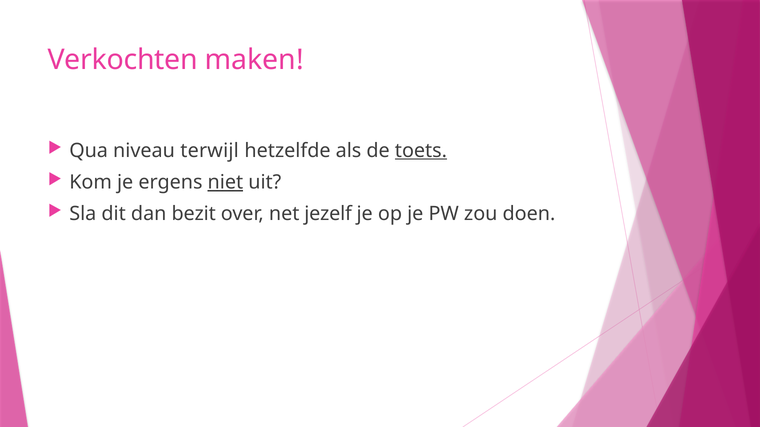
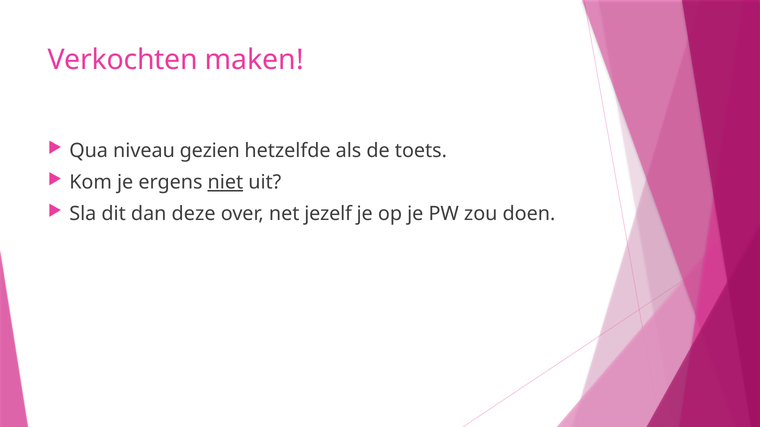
terwijl: terwijl -> gezien (210, 151)
toets underline: present -> none (421, 151)
bezit: bezit -> deze (194, 214)
